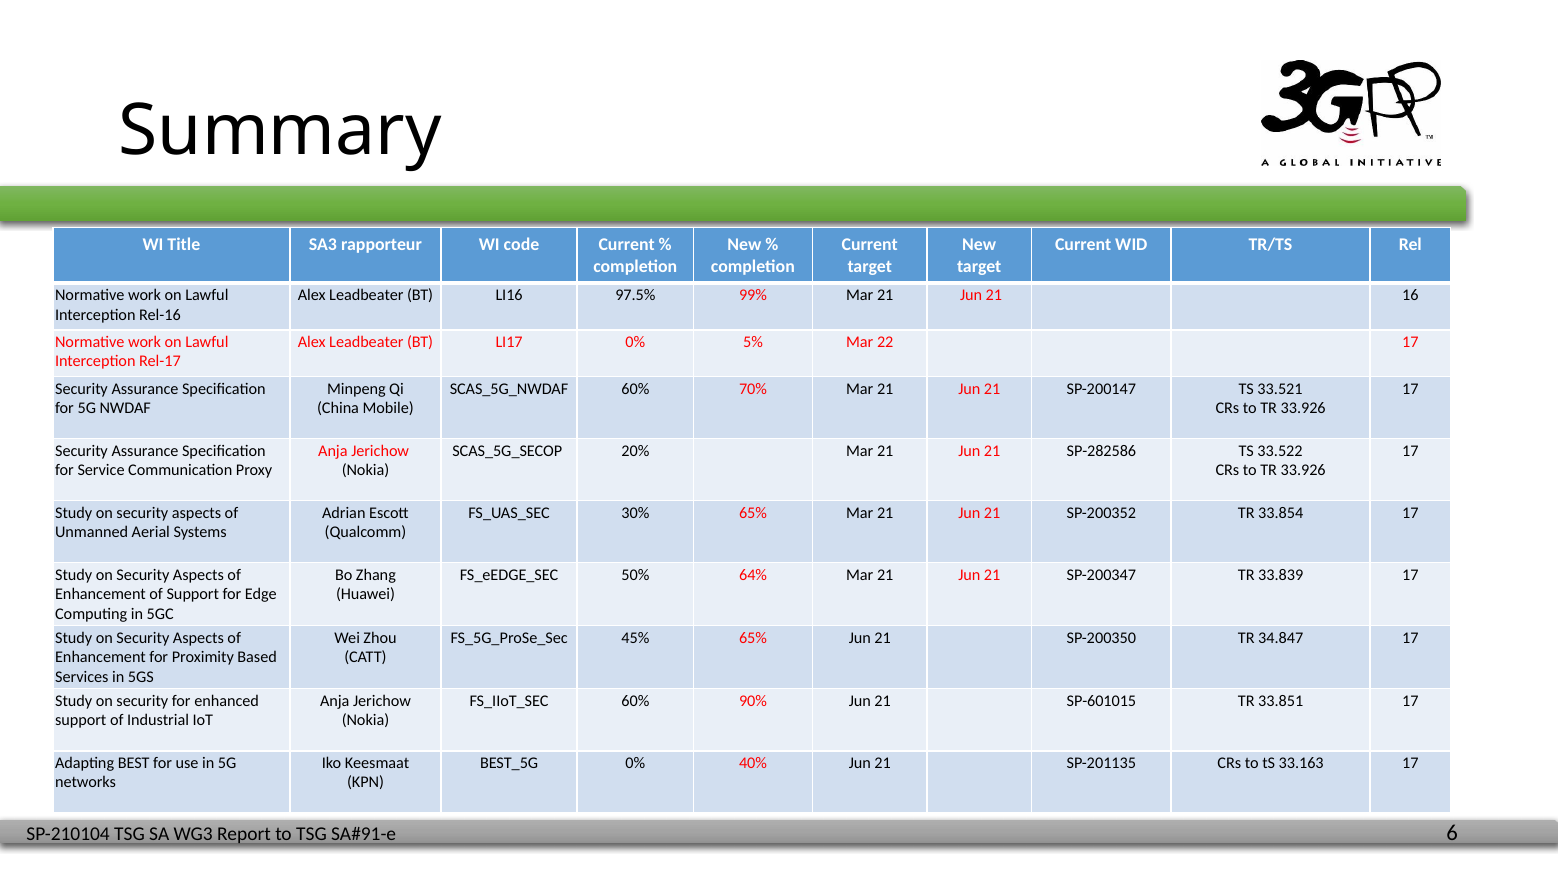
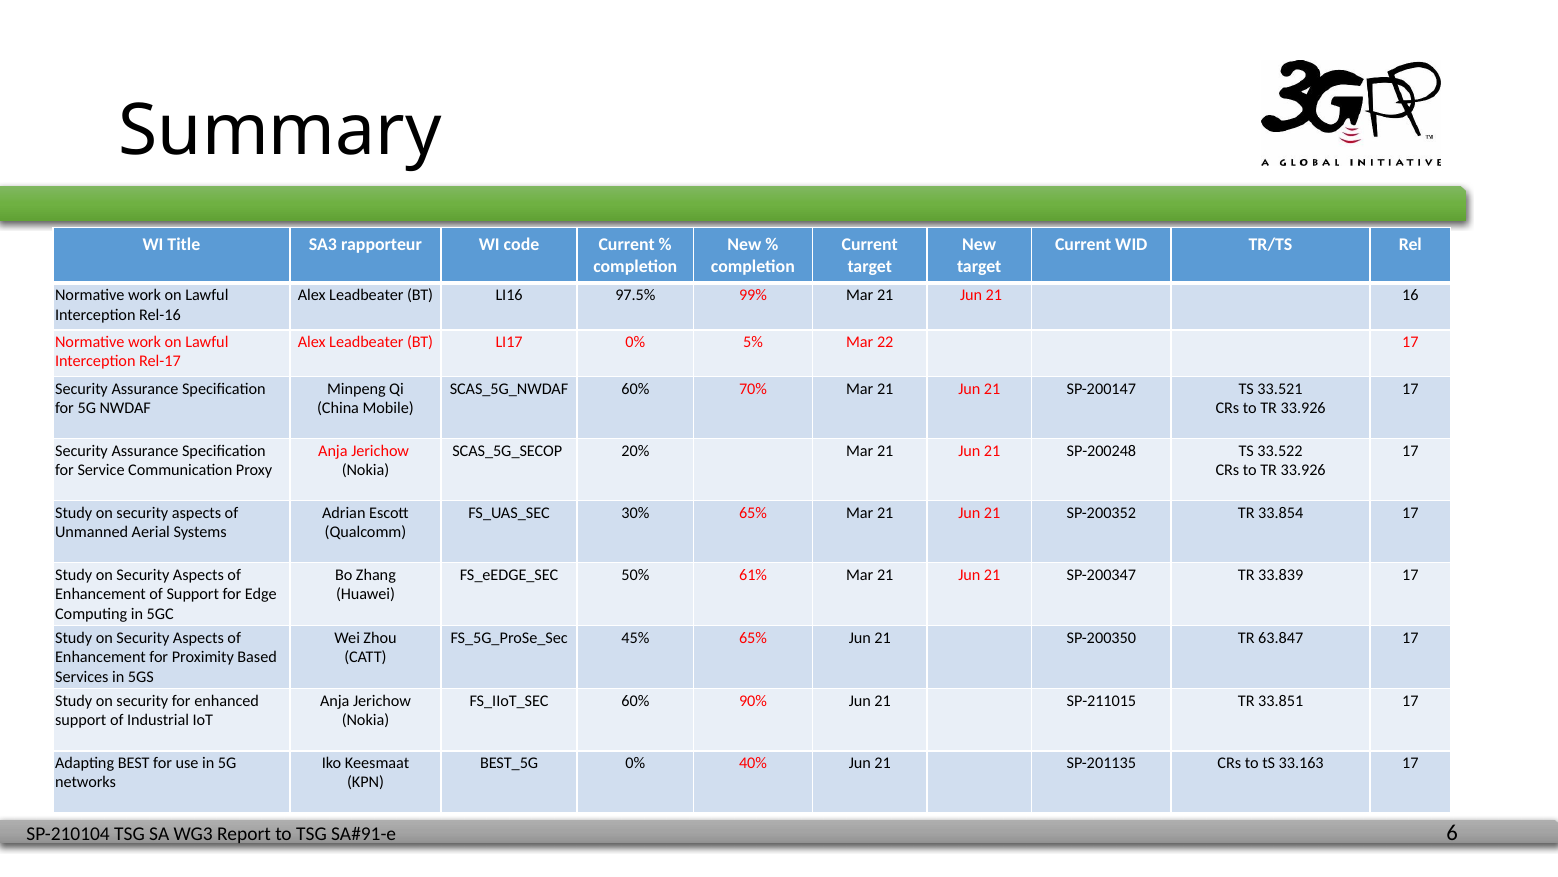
SP-282586: SP-282586 -> SP-200248 (1101, 450)
64%: 64% -> 61% (753, 575)
34.847: 34.847 -> 63.847 (1281, 637)
SP-601015: SP-601015 -> SP-211015 (1101, 700)
